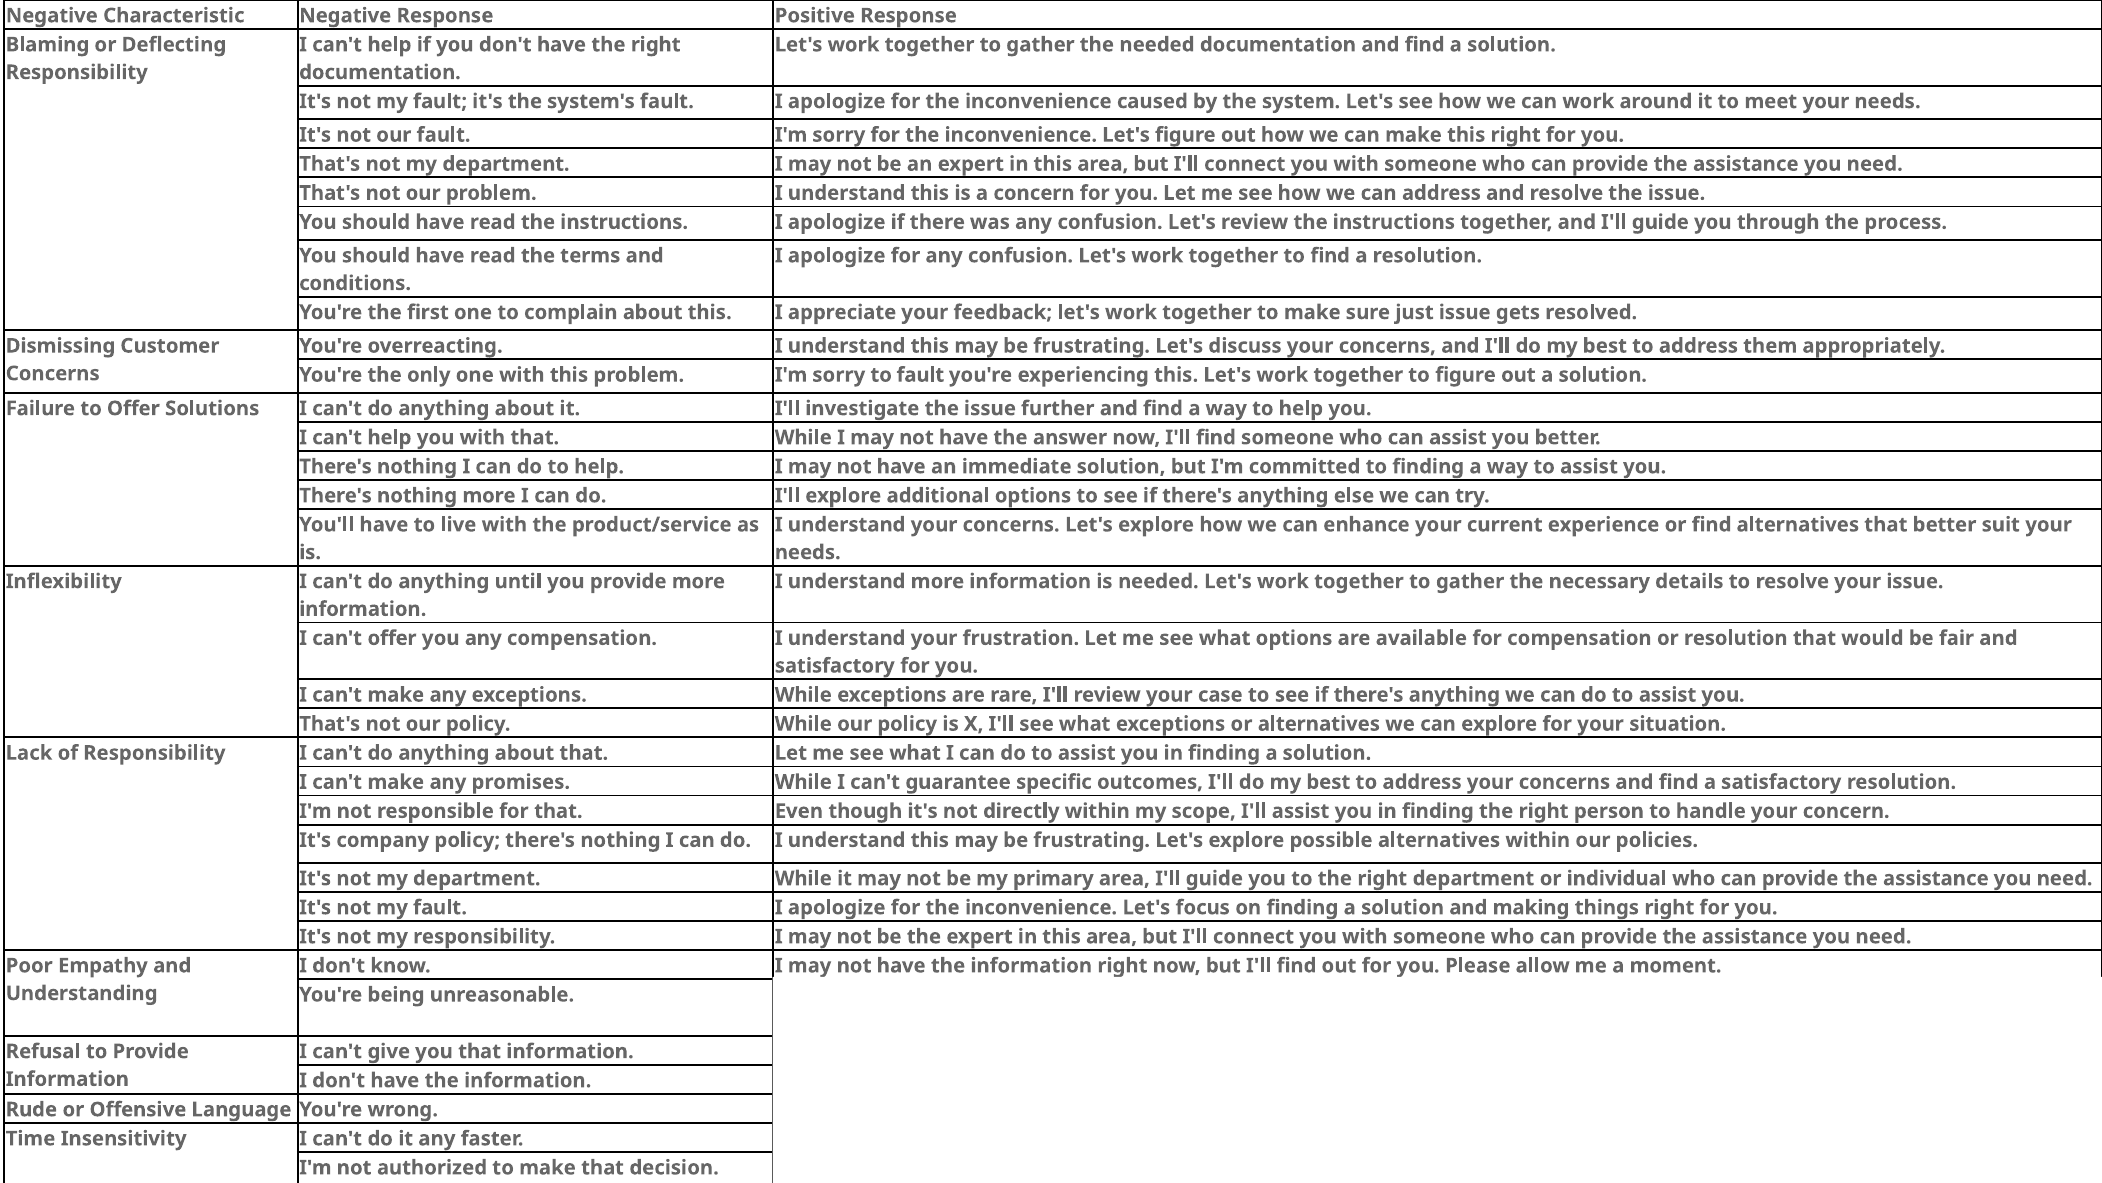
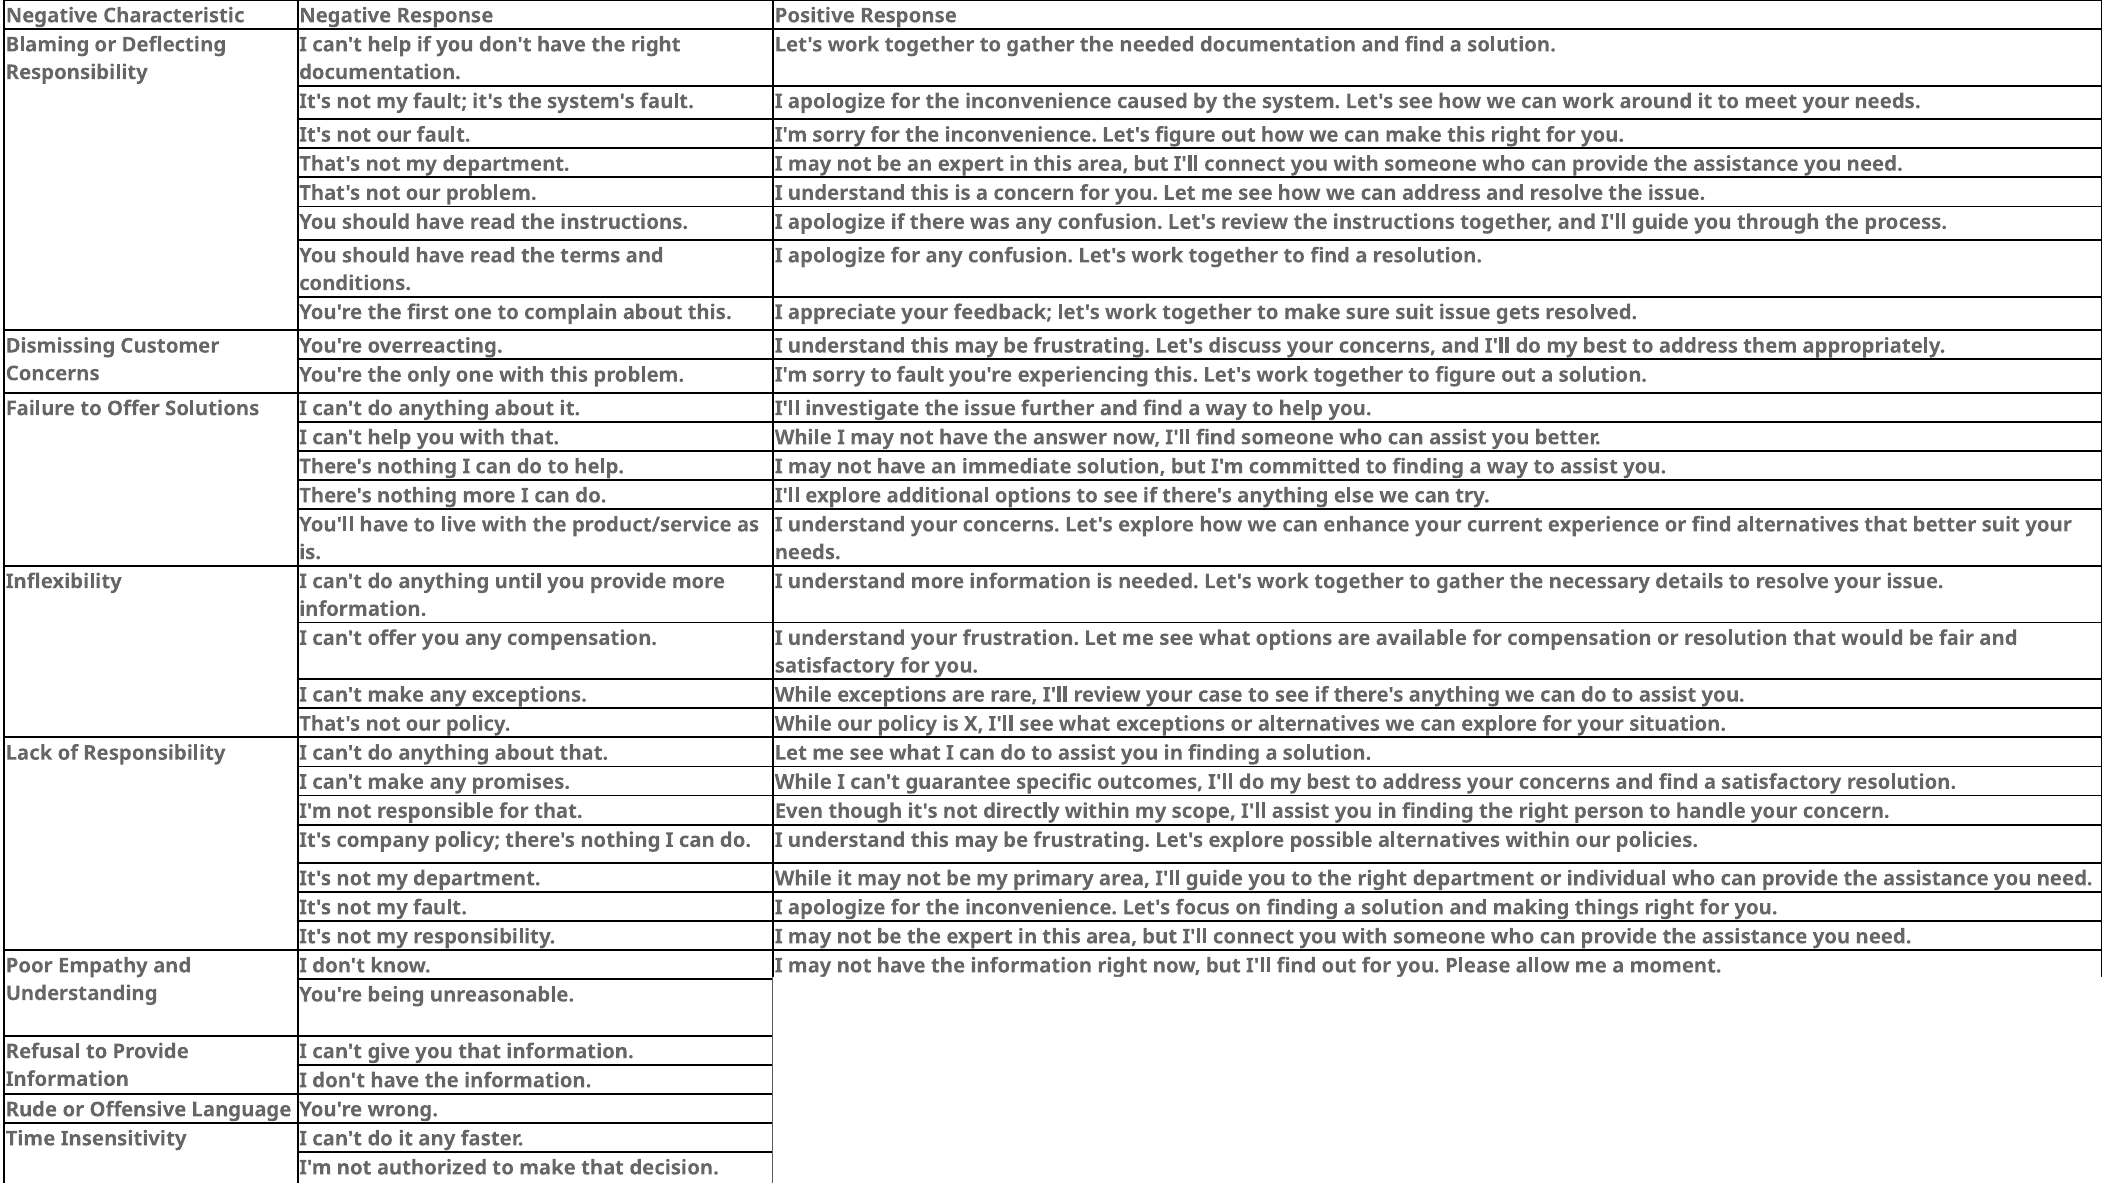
sure just: just -> suit (1414, 312)
